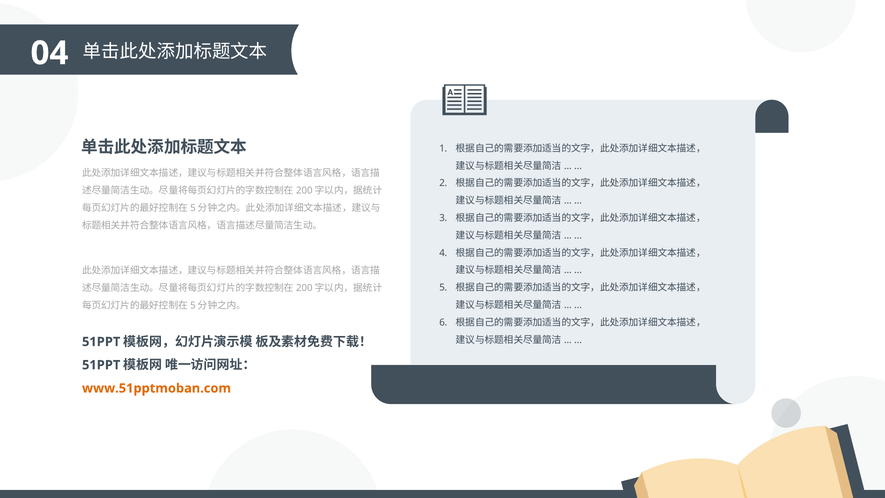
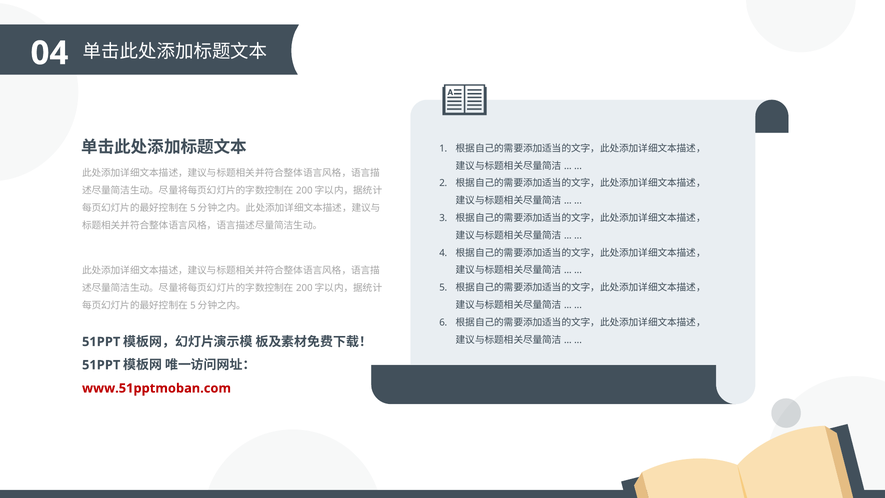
www.51pptmoban.com colour: orange -> red (157, 388)
